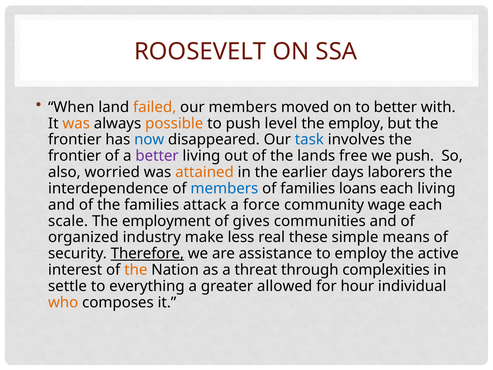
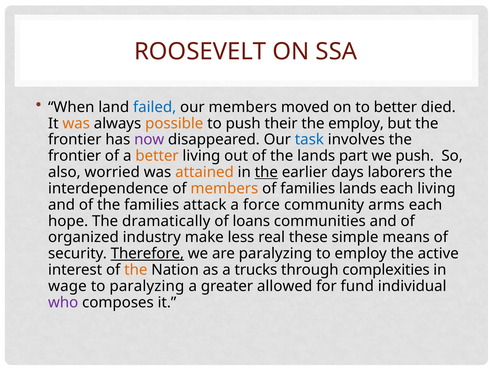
failed colour: orange -> blue (155, 107)
with: with -> died (438, 107)
level: level -> their (281, 123)
now colour: blue -> purple (149, 140)
better colour: purple -> orange (157, 156)
free: free -> part (353, 156)
the underline: none -> present (266, 172)
members colour: blue -> orange (224, 188)
families loans: loans -> lands (358, 188)
wage: wage -> arms (386, 205)
scale: scale -> hope (68, 221)
employment: employment -> dramatically (166, 221)
gives: gives -> loans (251, 221)
are assistance: assistance -> paralyzing (275, 253)
threat: threat -> trucks (256, 270)
settle: settle -> wage (67, 286)
to everything: everything -> paralyzing (147, 286)
hour: hour -> fund (357, 286)
who colour: orange -> purple (63, 302)
